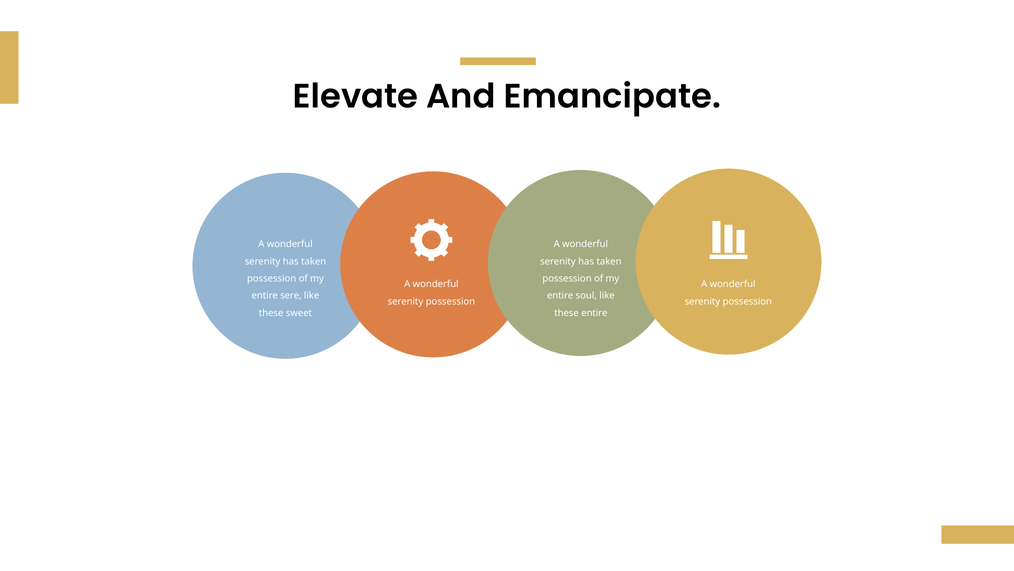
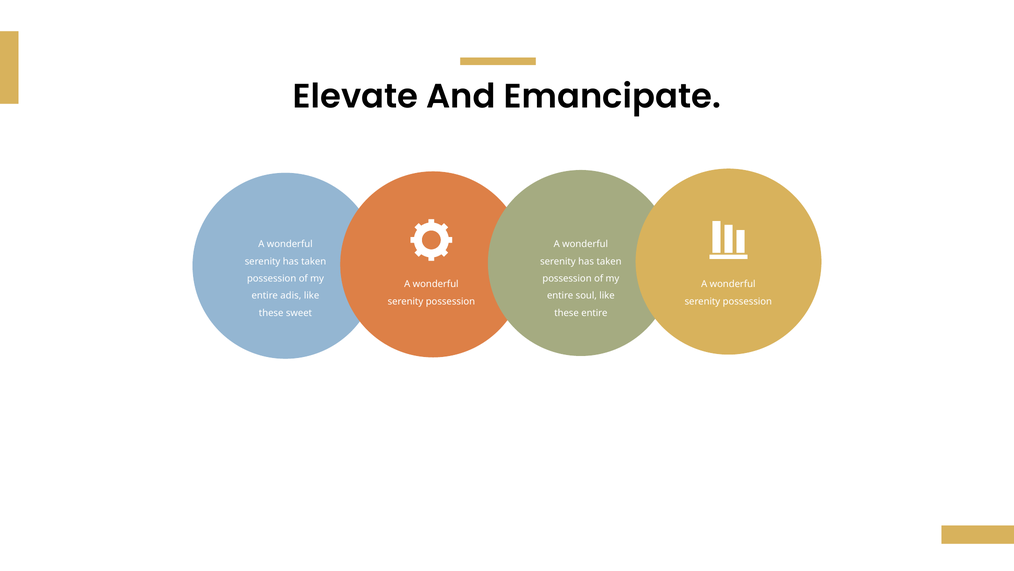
sere: sere -> adis (291, 295)
